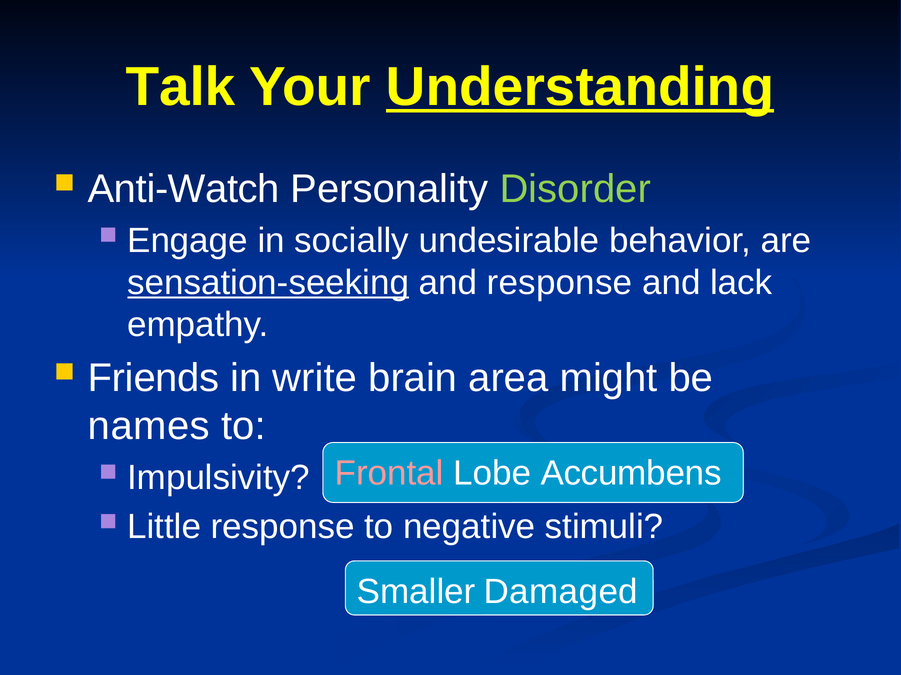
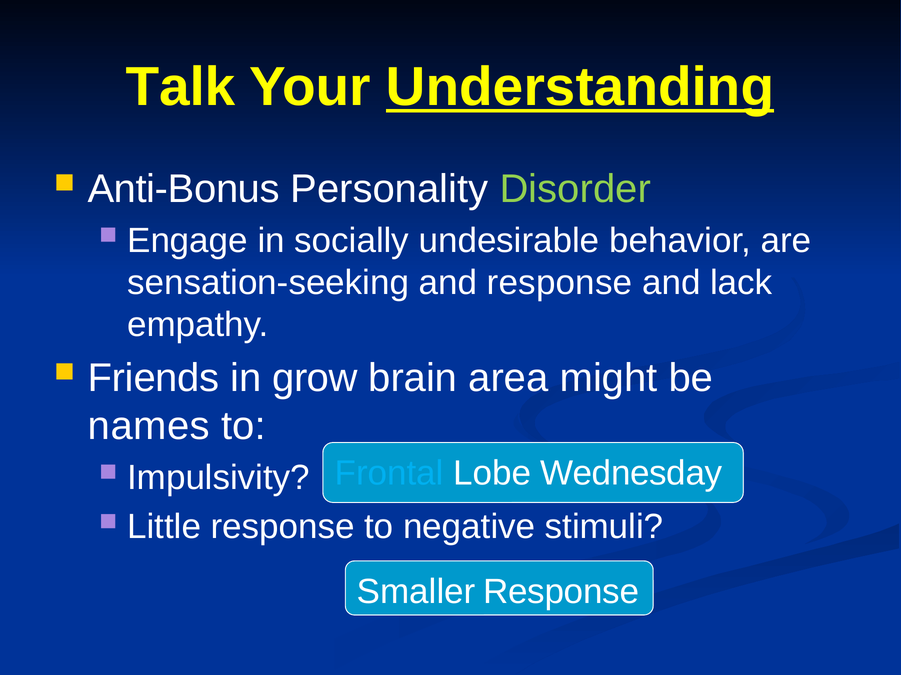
Anti-Watch: Anti-Watch -> Anti-Bonus (184, 189)
sensation-seeking underline: present -> none (268, 283)
write: write -> grow (315, 378)
Frontal colour: pink -> light blue (389, 474)
Accumbens: Accumbens -> Wednesday (631, 474)
Smaller Damaged: Damaged -> Response (561, 592)
